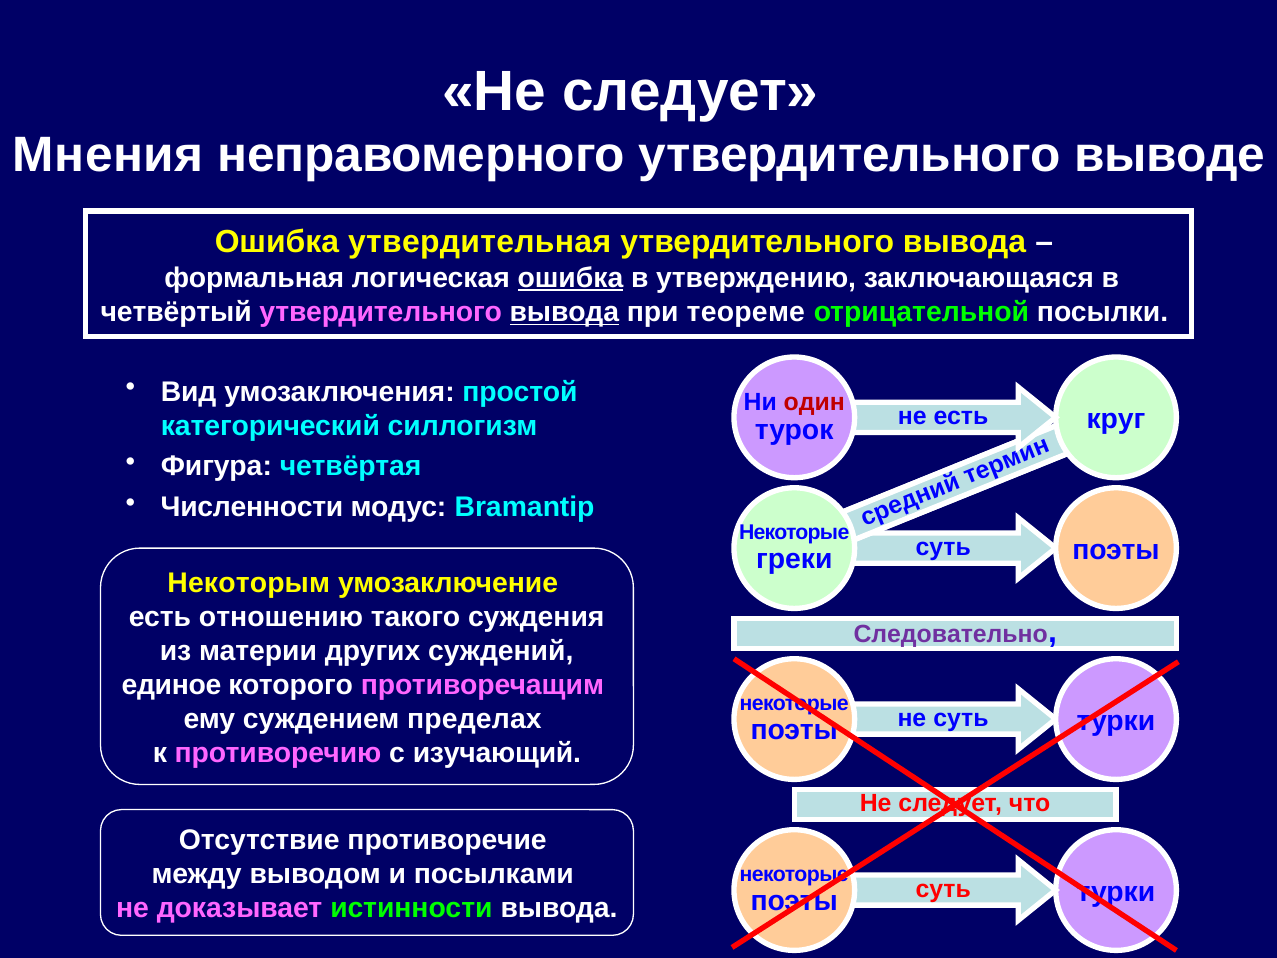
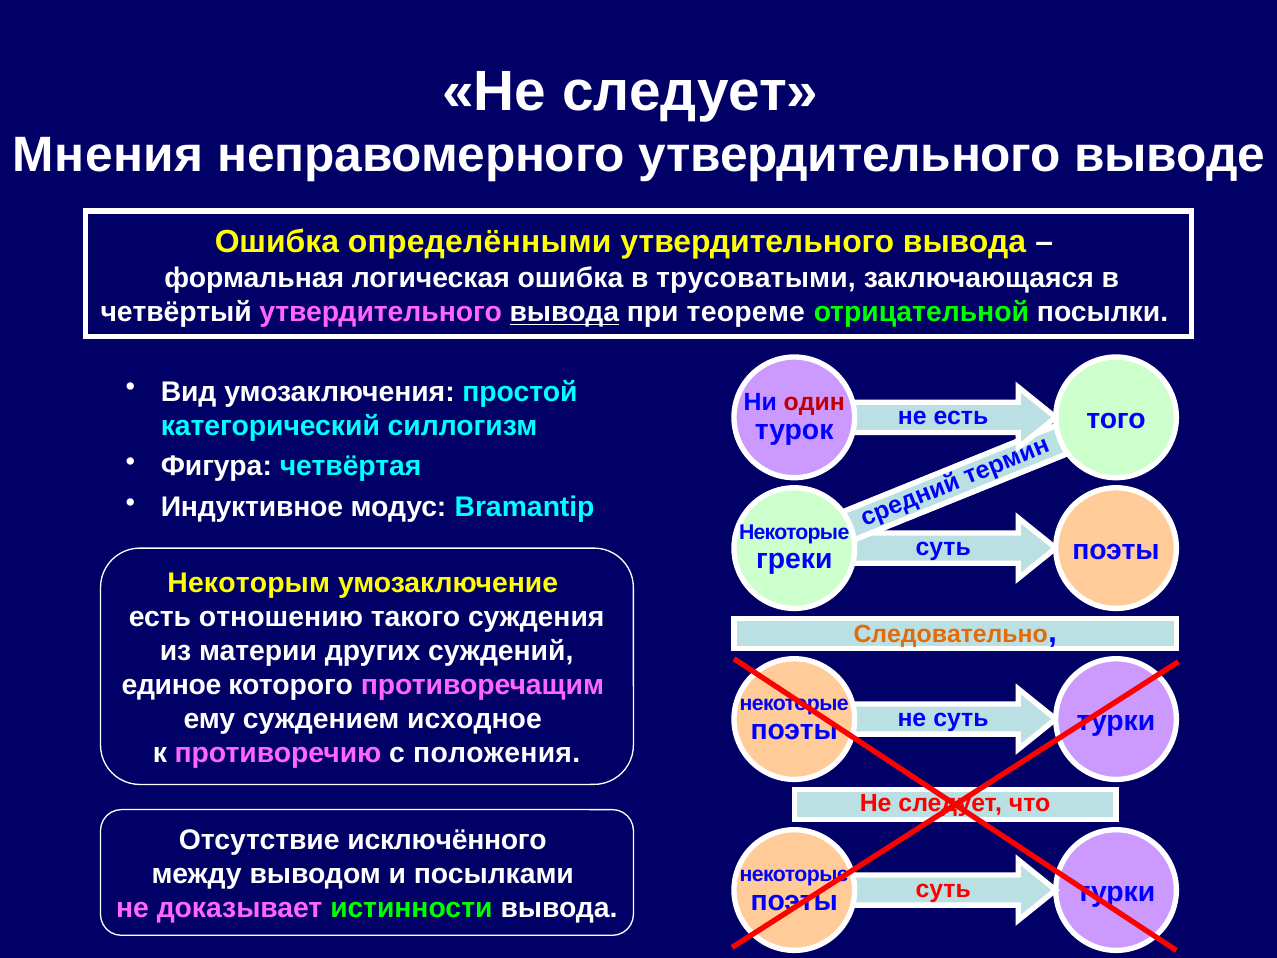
утвердительная: утвердительная -> определёнными (480, 242)
ошибка underline: present -> none (570, 278)
утверждению: утверждению -> трусоватыми (756, 278)
круг: круг -> того (1116, 419)
Численности: Численности -> Индуктивное (252, 507)
Следовательно colour: purple -> orange (951, 634)
пределах: пределах -> исходное (474, 719)
изучающий: изучающий -> положения (497, 753)
противоречие: противоречие -> исключённого (447, 840)
